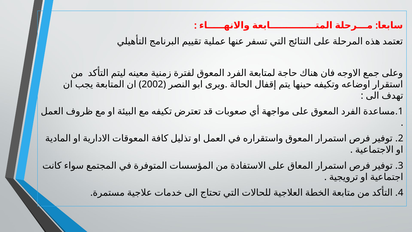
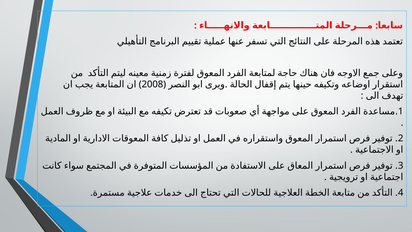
2002: 2002 -> 2008 (152, 84)
